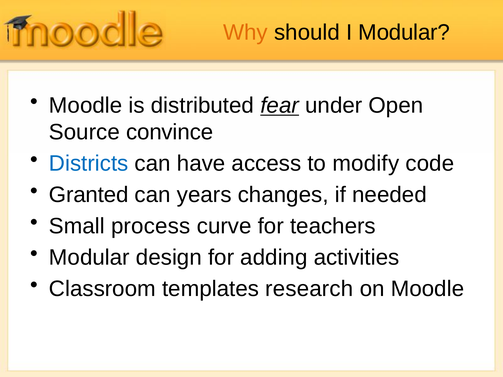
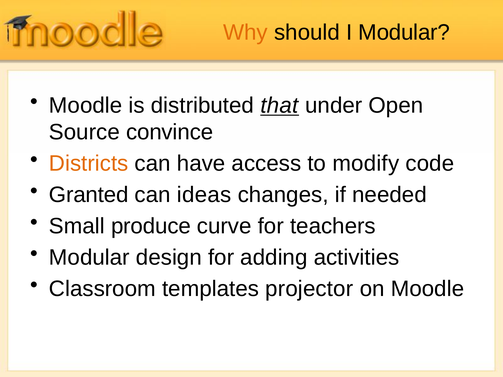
fear: fear -> that (280, 105)
Districts colour: blue -> orange (89, 164)
years: years -> ideas (204, 195)
process: process -> produce (151, 226)
research: research -> projector (309, 289)
